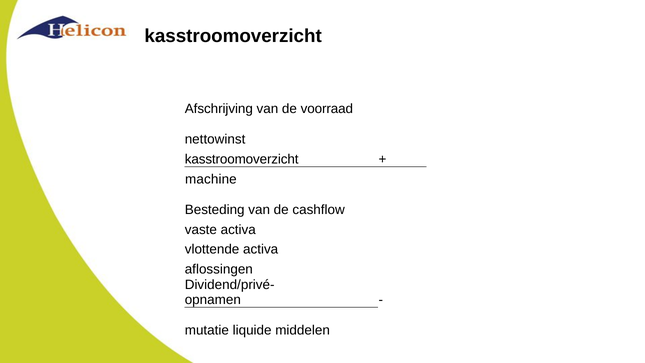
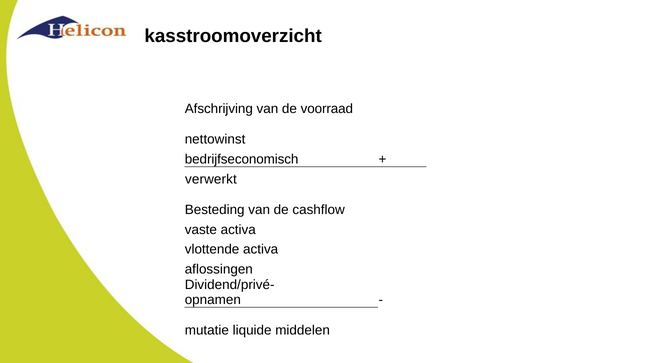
kasstroomoverzicht: kasstroomoverzicht -> bedrijfseconomisch (242, 159)
machine: machine -> verwerkt (211, 179)
